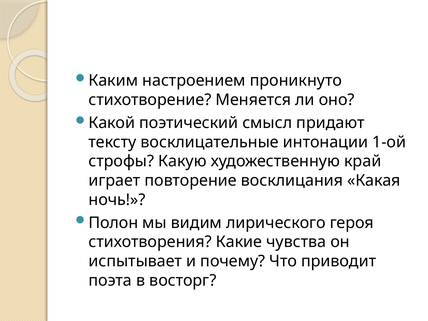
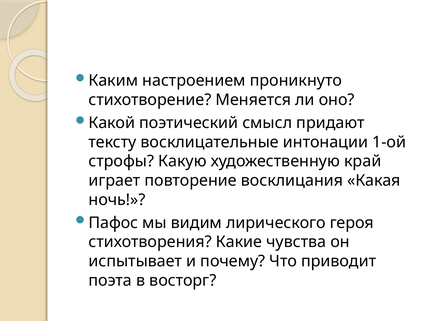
Полон: Полон -> Пафос (113, 223)
